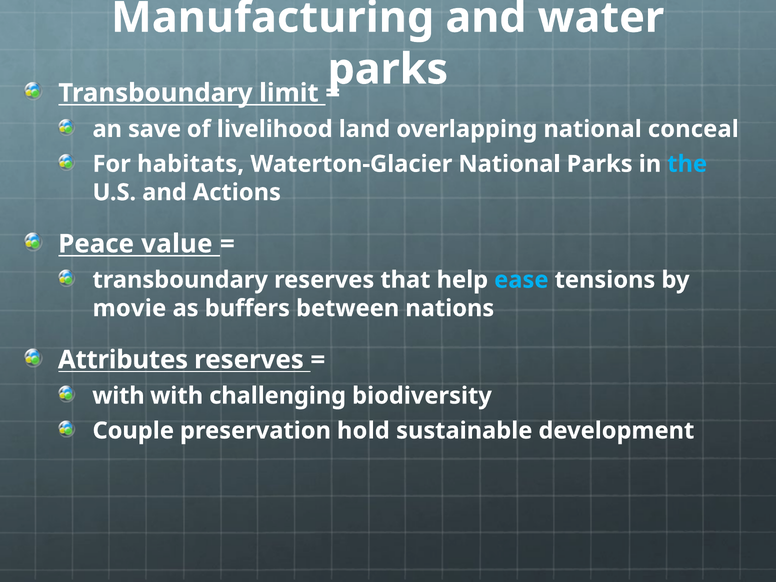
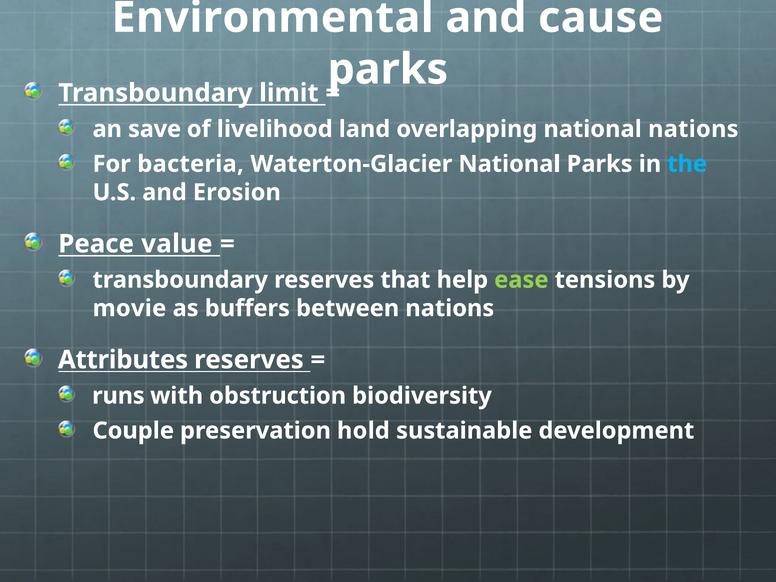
Manufacturing: Manufacturing -> Environmental (273, 18)
water: water -> cause (601, 18)
national conceal: conceal -> nations (693, 129)
habitats: habitats -> bacteria (191, 164)
Actions: Actions -> Erosion (237, 192)
ease colour: light blue -> light green (521, 280)
with: with -> runs (118, 396)
challenging: challenging -> obstruction (278, 396)
